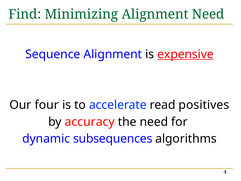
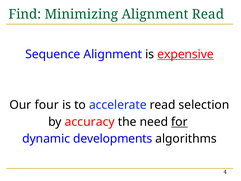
Alignment Need: Need -> Read (208, 14)
positives: positives -> selection (204, 105)
for underline: none -> present (179, 122)
subsequences: subsequences -> developments (113, 139)
